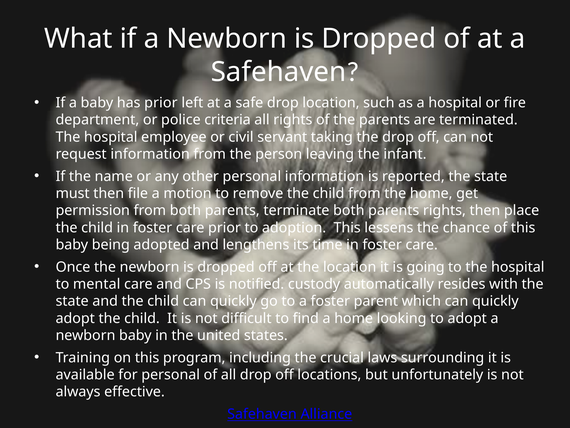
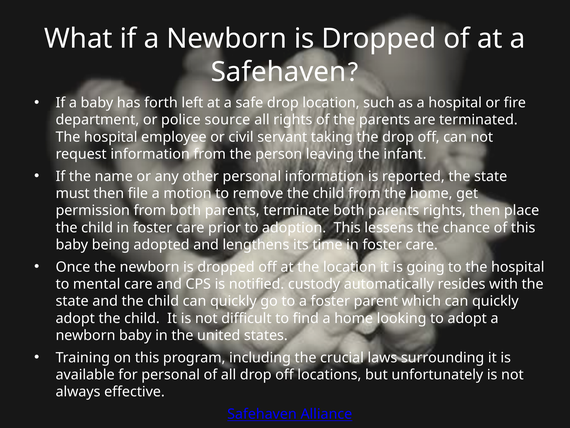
has prior: prior -> forth (161, 103)
criteria: criteria -> source (227, 120)
